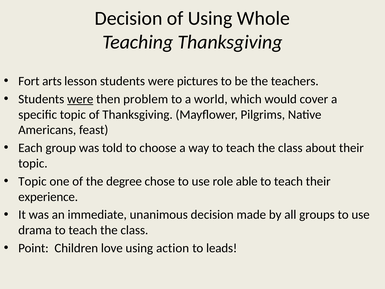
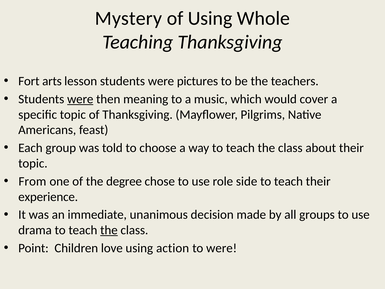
Decision: Decision -> Mystery (128, 18)
problem: problem -> meaning (146, 99)
world: world -> music (211, 99)
Topic: Topic -> From (32, 181)
able: able -> side (247, 181)
the underline: none -> present (109, 230)
to leads: leads -> were (222, 248)
